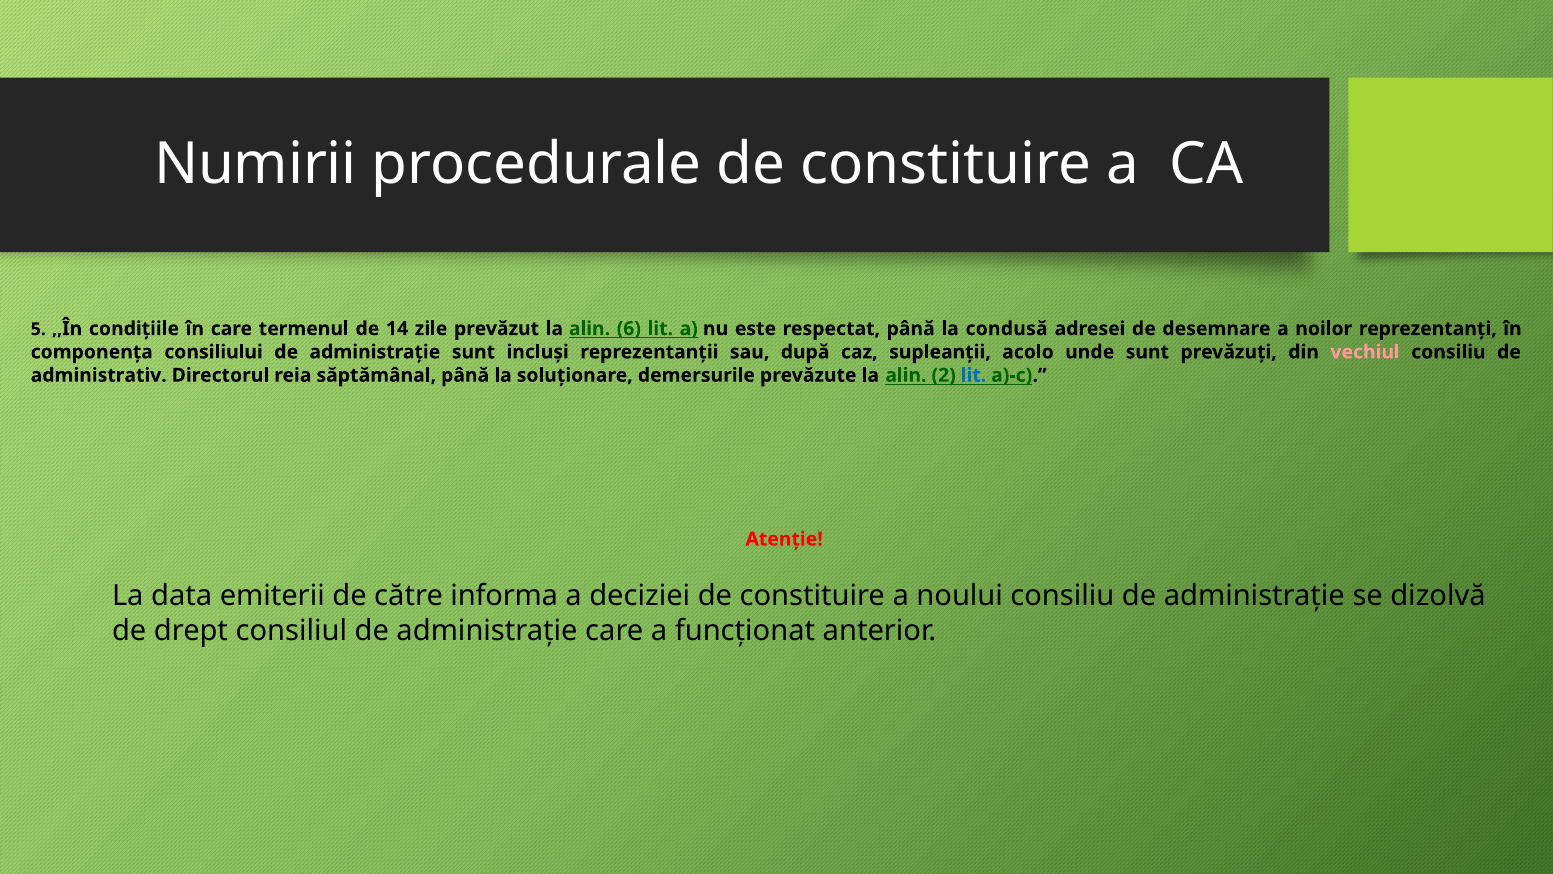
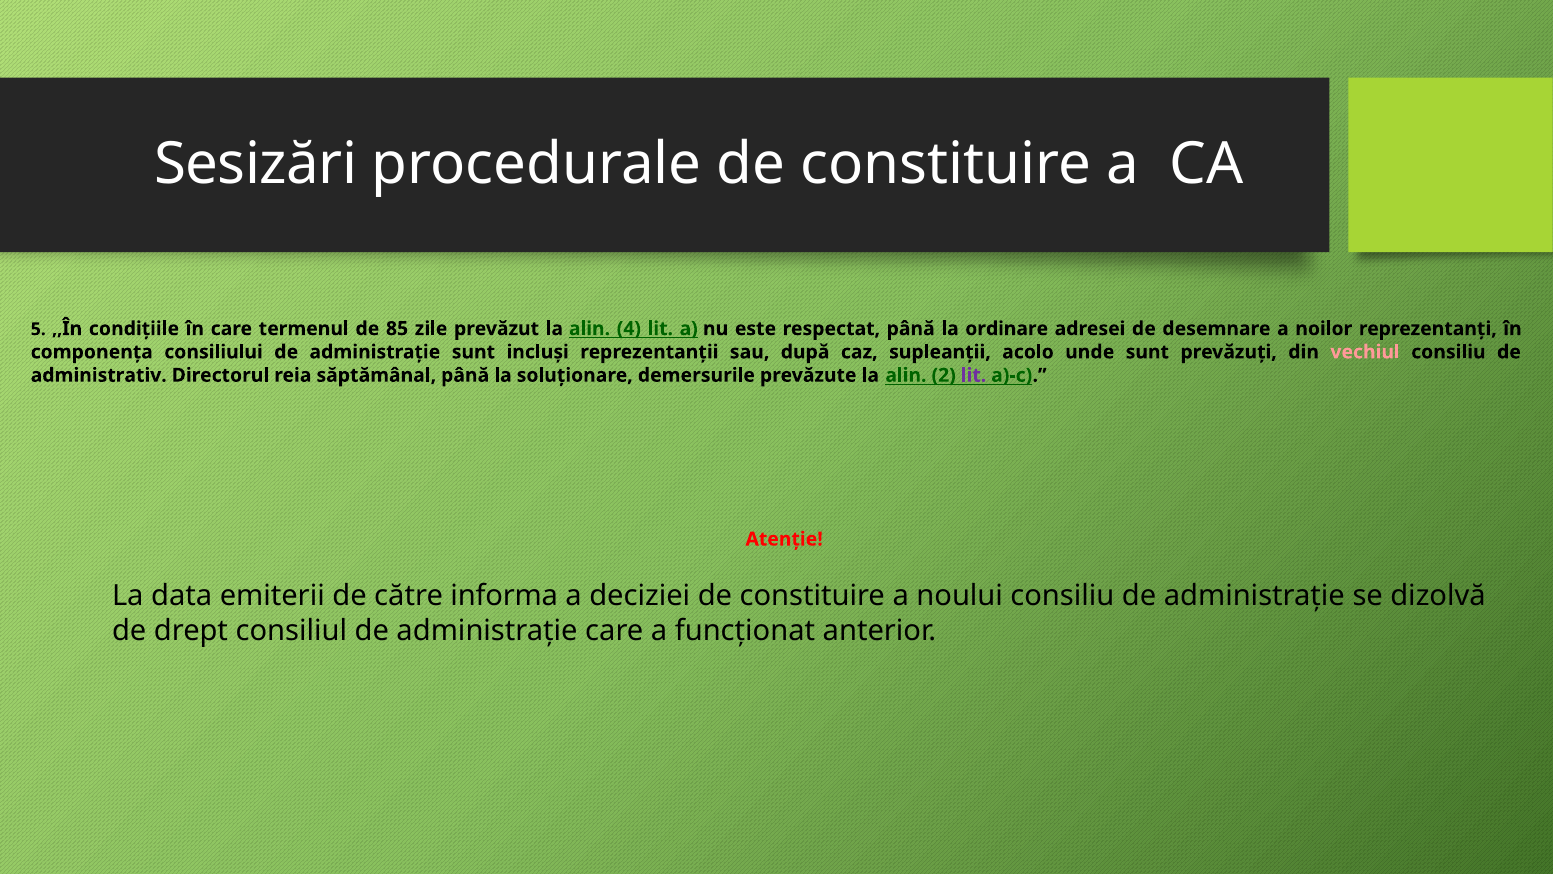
Numirii: Numirii -> Sesizări (256, 164)
14: 14 -> 85 (397, 329)
6: 6 -> 4 (629, 329)
condusă: condusă -> ordinare (1007, 329)
lit colour: blue -> purple (974, 375)
